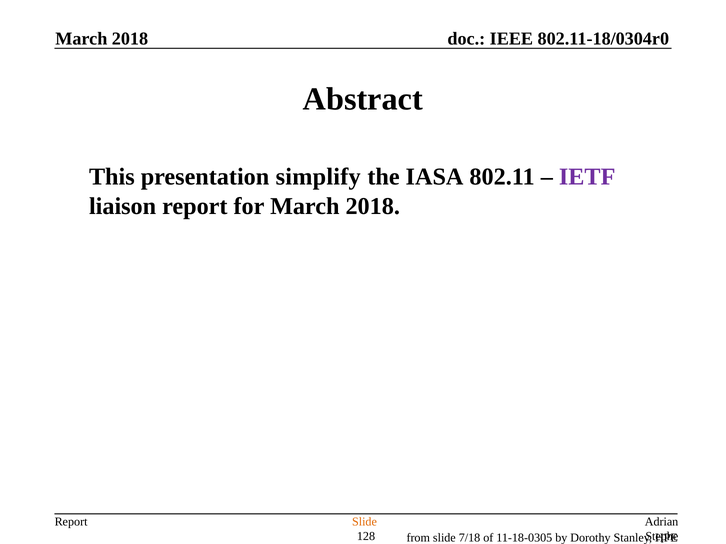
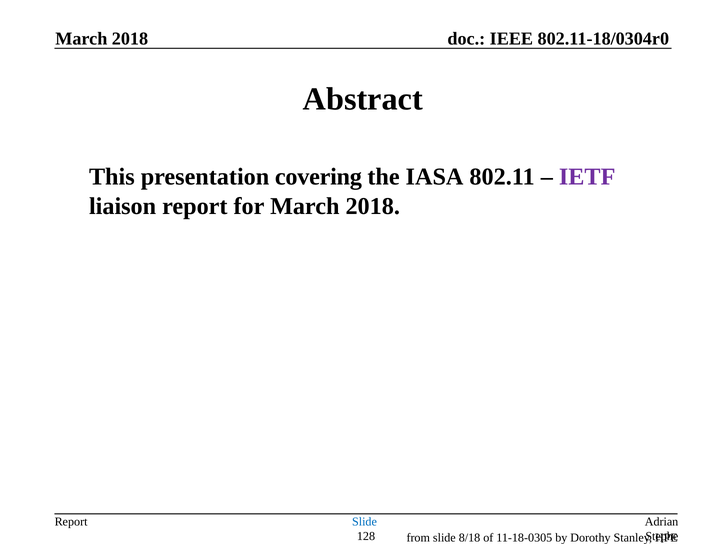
simplify: simplify -> covering (318, 177)
Slide colour: orange -> blue (364, 522)
7/18: 7/18 -> 8/18 (470, 538)
